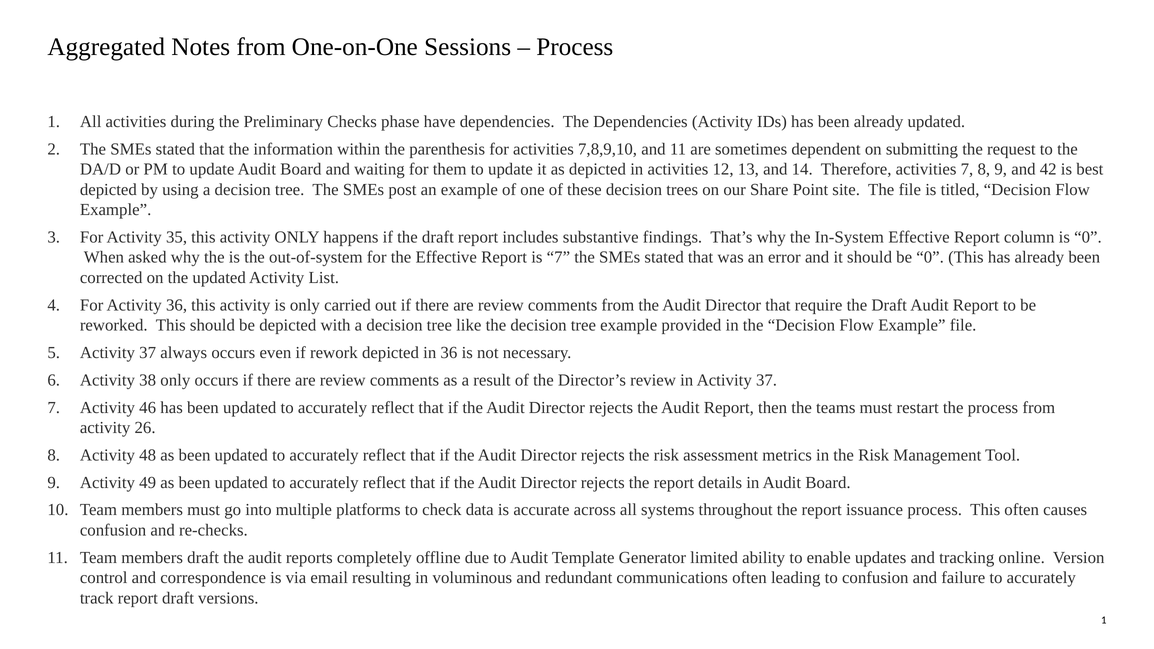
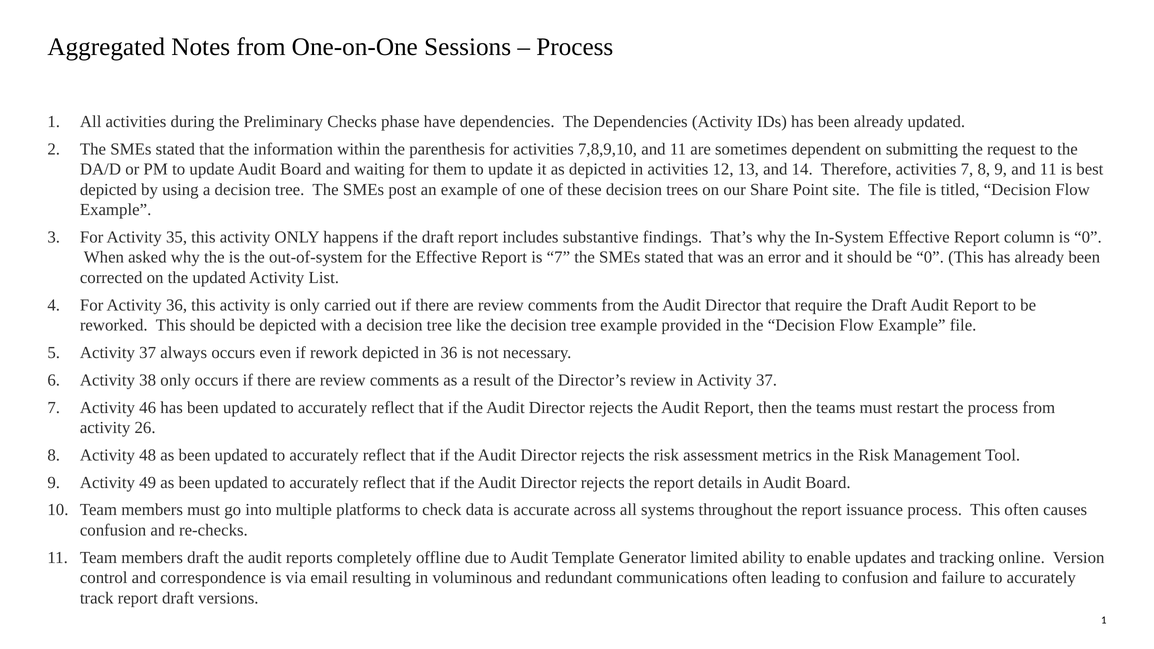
9 and 42: 42 -> 11 (1048, 169)
